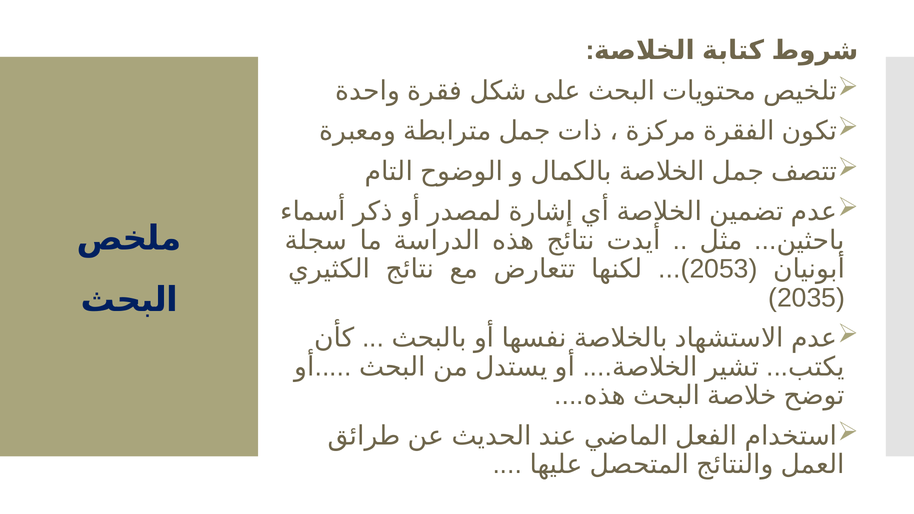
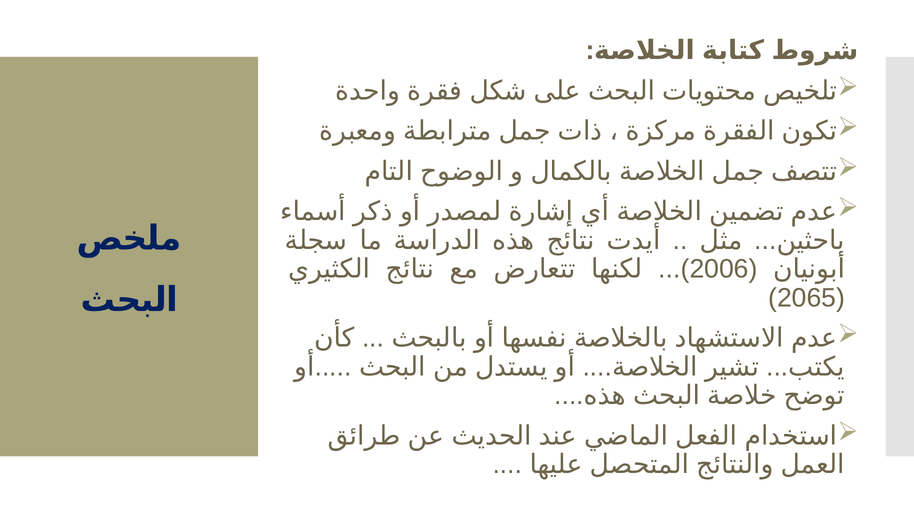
2053: 2053 -> 2006 (719, 269)
2035: 2035 -> 2065 (807, 298)
